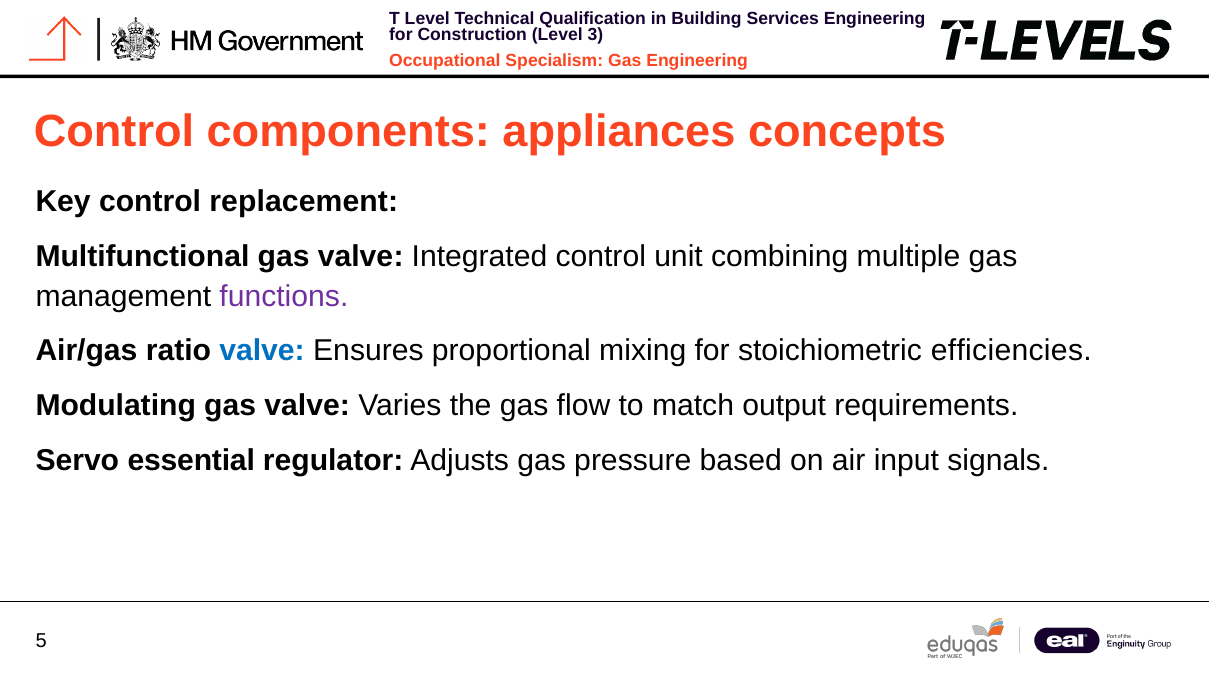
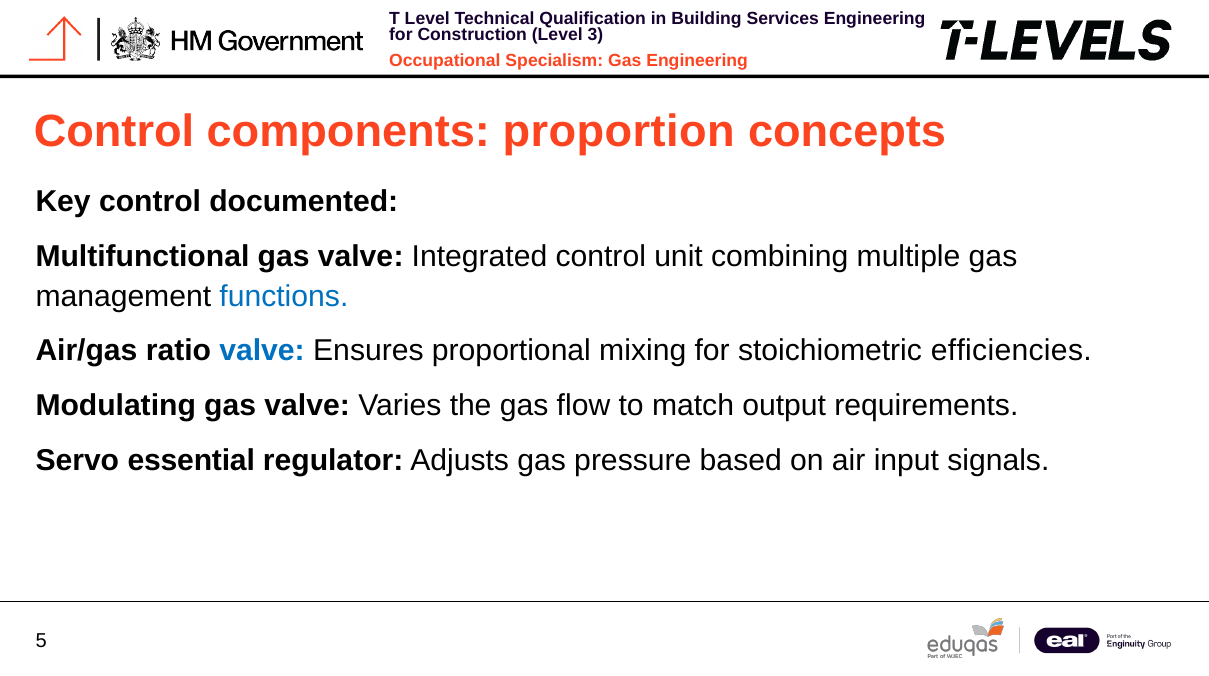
appliances: appliances -> proportion (619, 131)
replacement: replacement -> documented (304, 202)
functions colour: purple -> blue (284, 296)
